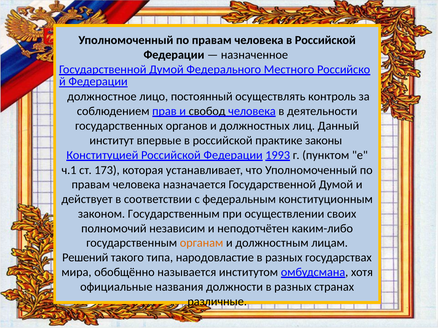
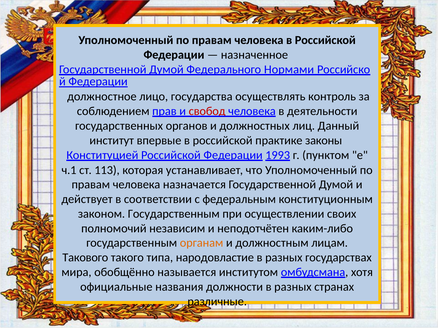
Местного: Местного -> Нормами (289, 70)
постоянный: постоянный -> государства (202, 97)
свобод colour: black -> red (207, 111)
173: 173 -> 113 (107, 170)
Решений: Решений -> Такового (85, 258)
